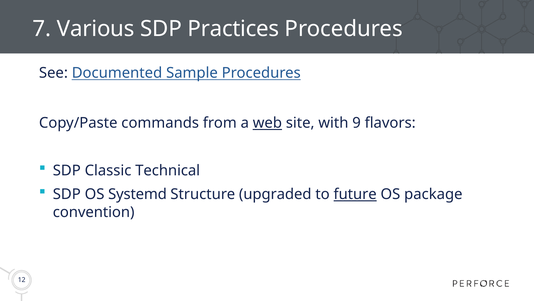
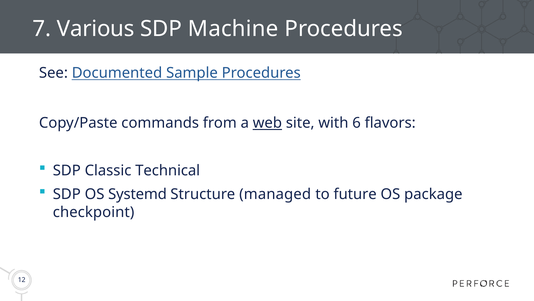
Practices: Practices -> Machine (233, 29)
9: 9 -> 6 (357, 123)
upgraded: upgraded -> managed (275, 194)
future underline: present -> none (355, 194)
convention: convention -> checkpoint (94, 212)
